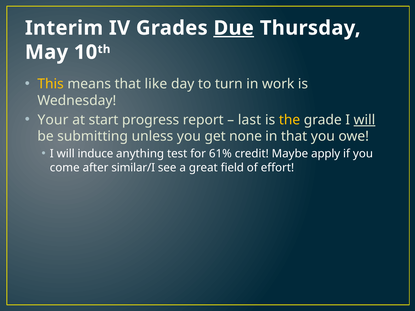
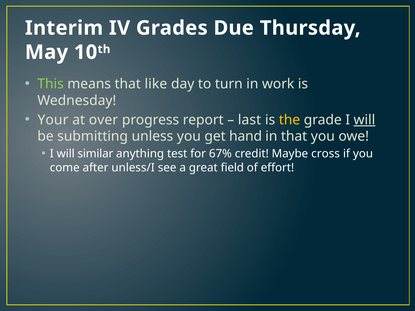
Due underline: present -> none (234, 28)
This colour: yellow -> light green (51, 84)
start: start -> over (103, 120)
none: none -> hand (246, 137)
induce: induce -> similar (95, 154)
61%: 61% -> 67% (220, 154)
apply: apply -> cross (326, 154)
similar/I: similar/I -> unless/I (133, 168)
